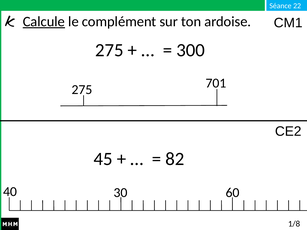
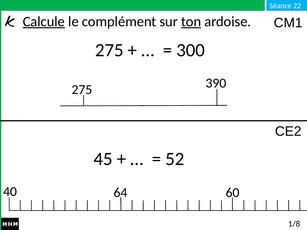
ton underline: none -> present (191, 22)
701: 701 -> 390 (216, 83)
82: 82 -> 52 (175, 159)
30: 30 -> 64 (120, 193)
